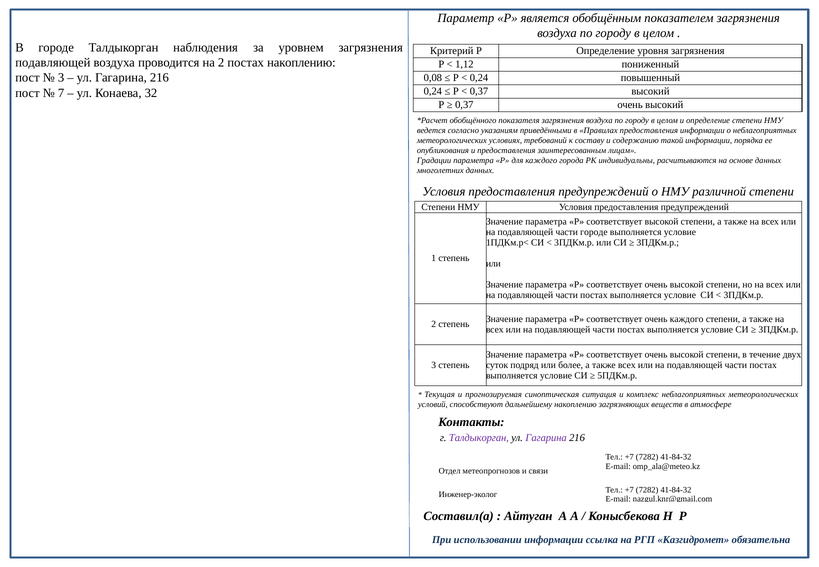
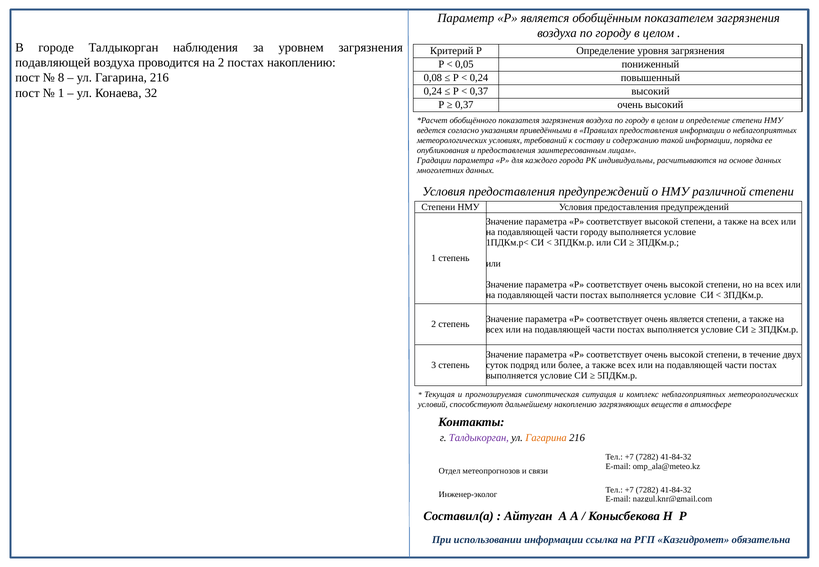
1,12: 1,12 -> 0,05 (464, 64)
3: 3 -> 8 (61, 78)
7: 7 -> 1 (61, 93)
части городе: городе -> городу (594, 232)
очень каждого: каждого -> является (687, 319)
Гагарина colour: purple -> orange (546, 438)
